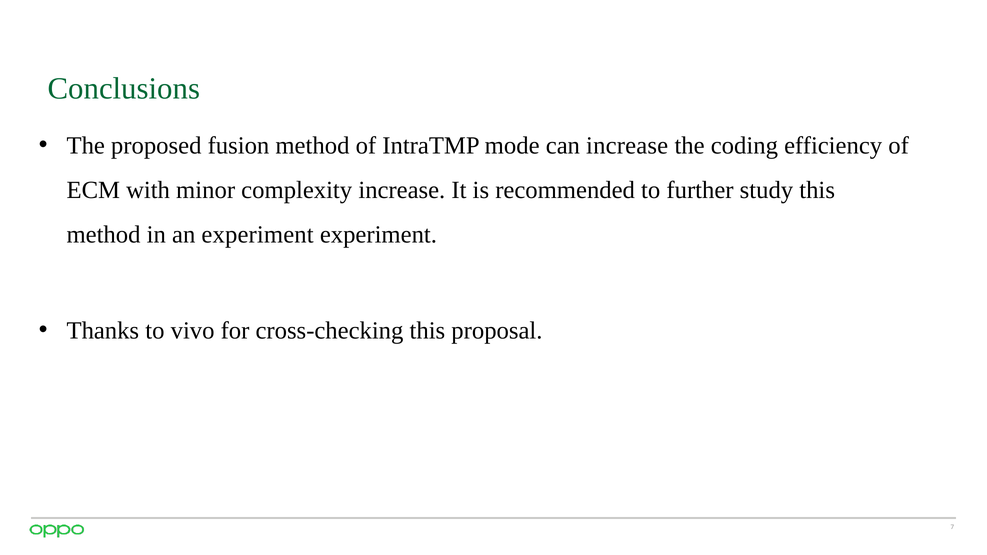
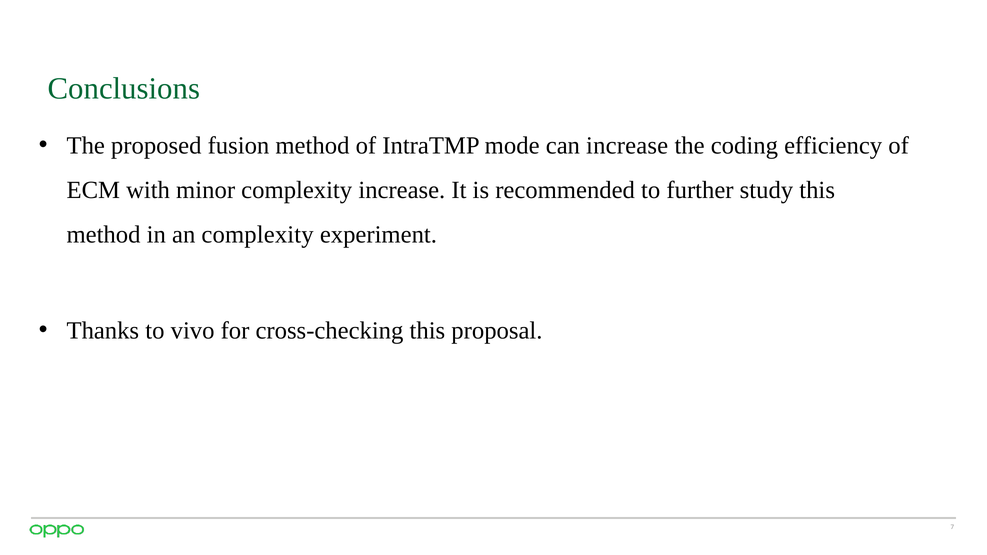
an experiment: experiment -> complexity (258, 235)
